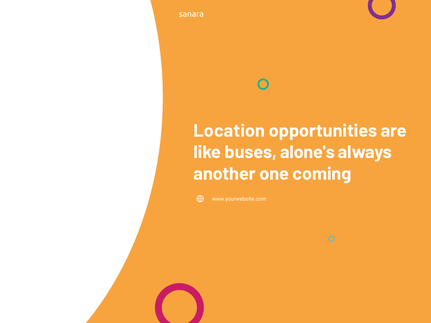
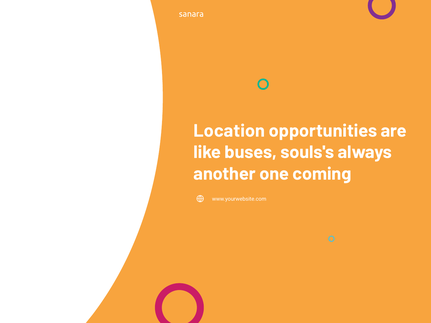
alone's: alone's -> souls's (307, 152)
